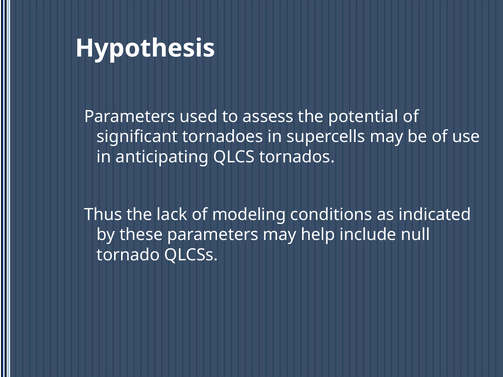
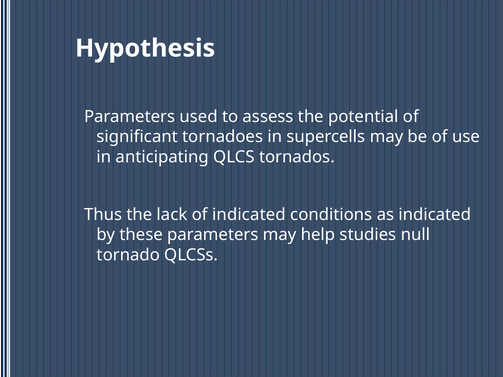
of modeling: modeling -> indicated (249, 215)
include: include -> studies (368, 235)
